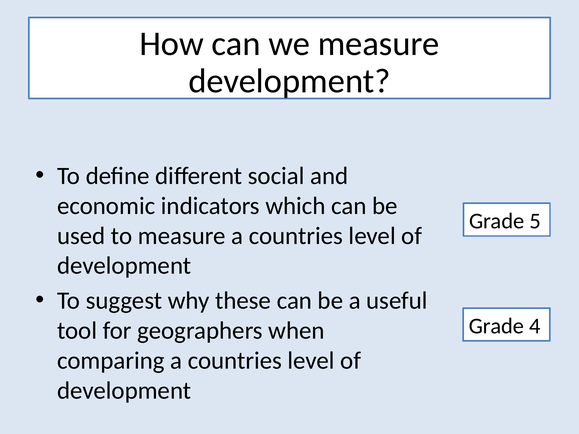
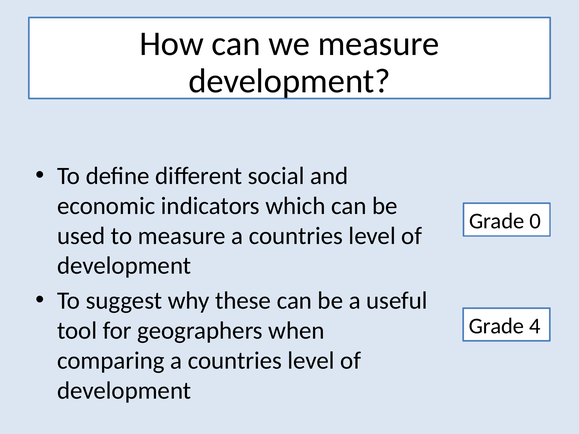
5: 5 -> 0 (535, 221)
